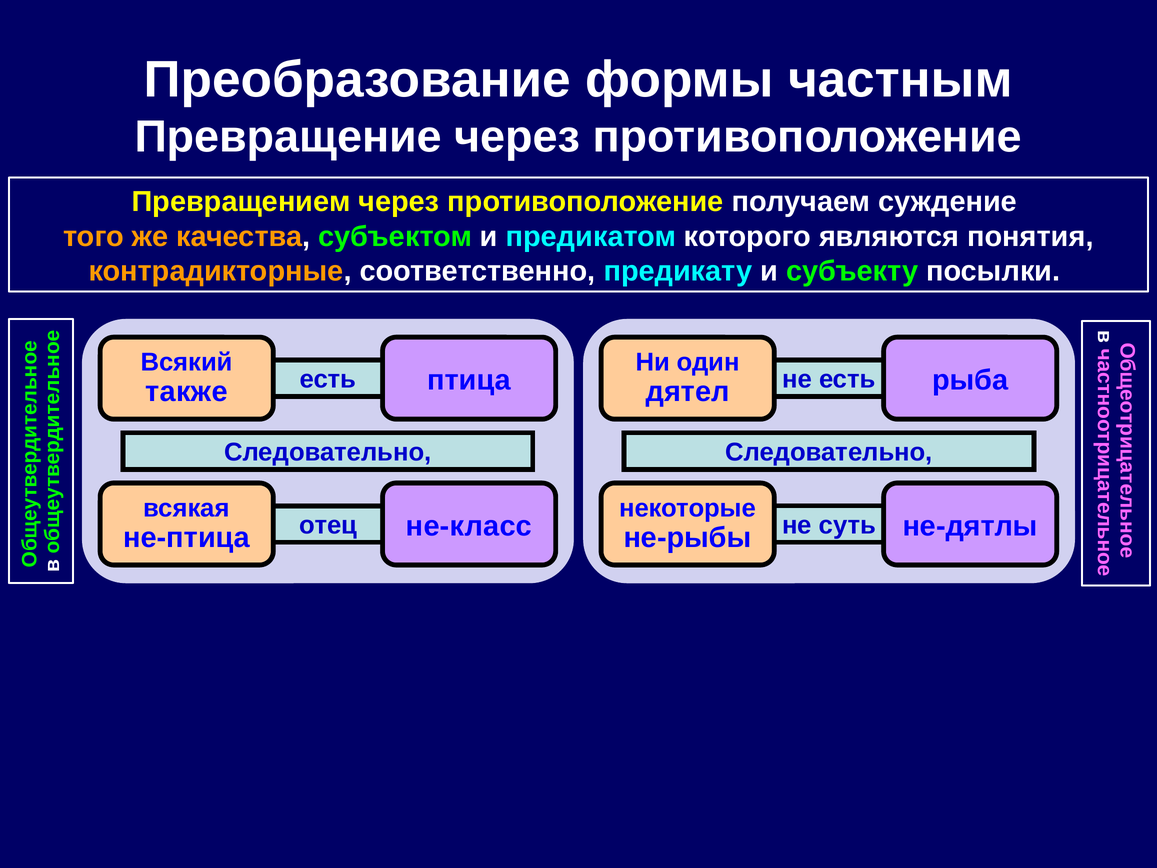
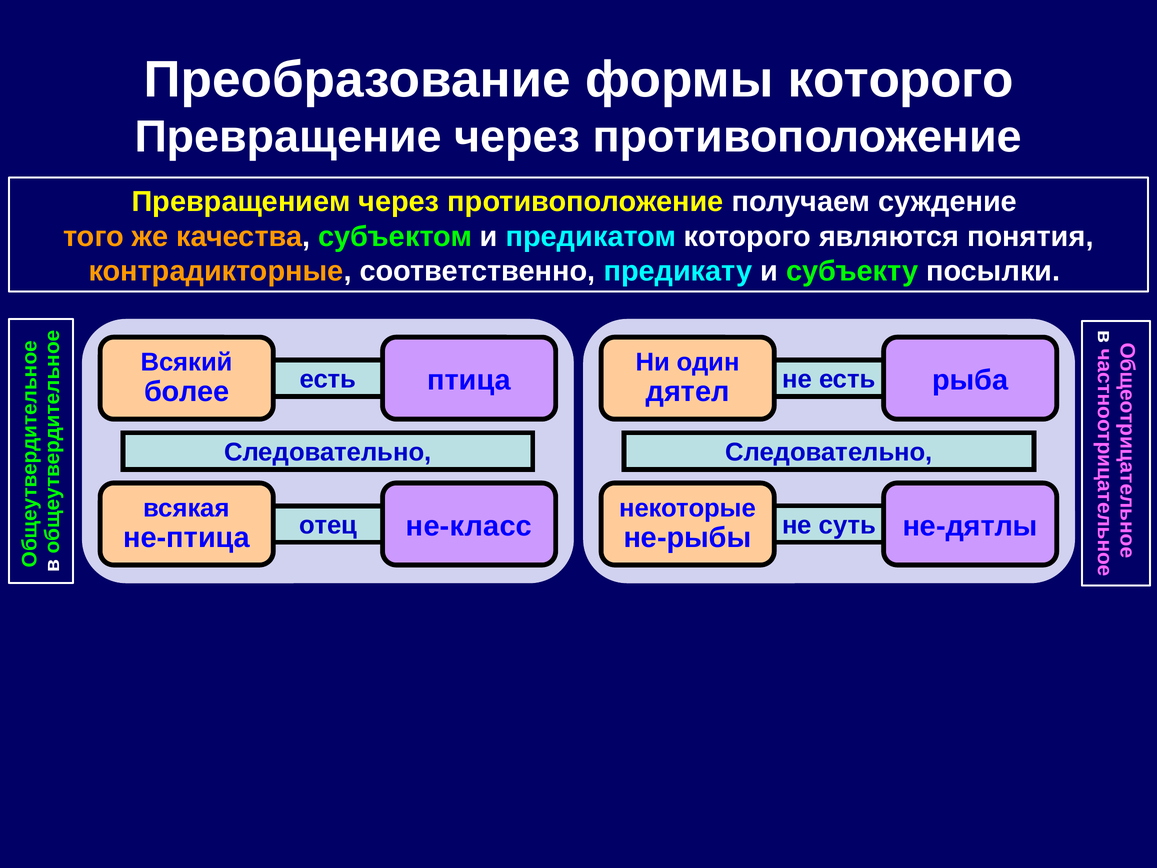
формы частным: частным -> которого (901, 80)
также: также -> более (187, 392)
